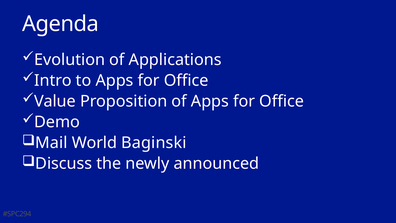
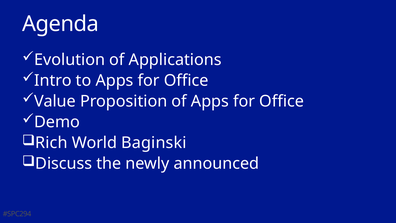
Mail: Mail -> Rich (51, 143)
